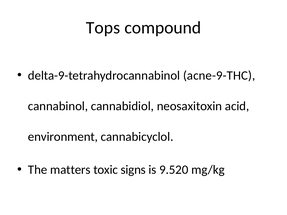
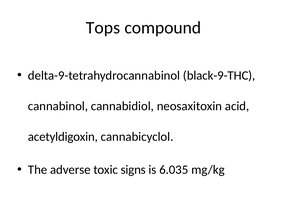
acne-9-THC: acne-9-THC -> black-9-THC (219, 76)
environment: environment -> acetyldigoxin (63, 137)
matters: matters -> adverse (70, 170)
9.520: 9.520 -> 6.035 (174, 170)
